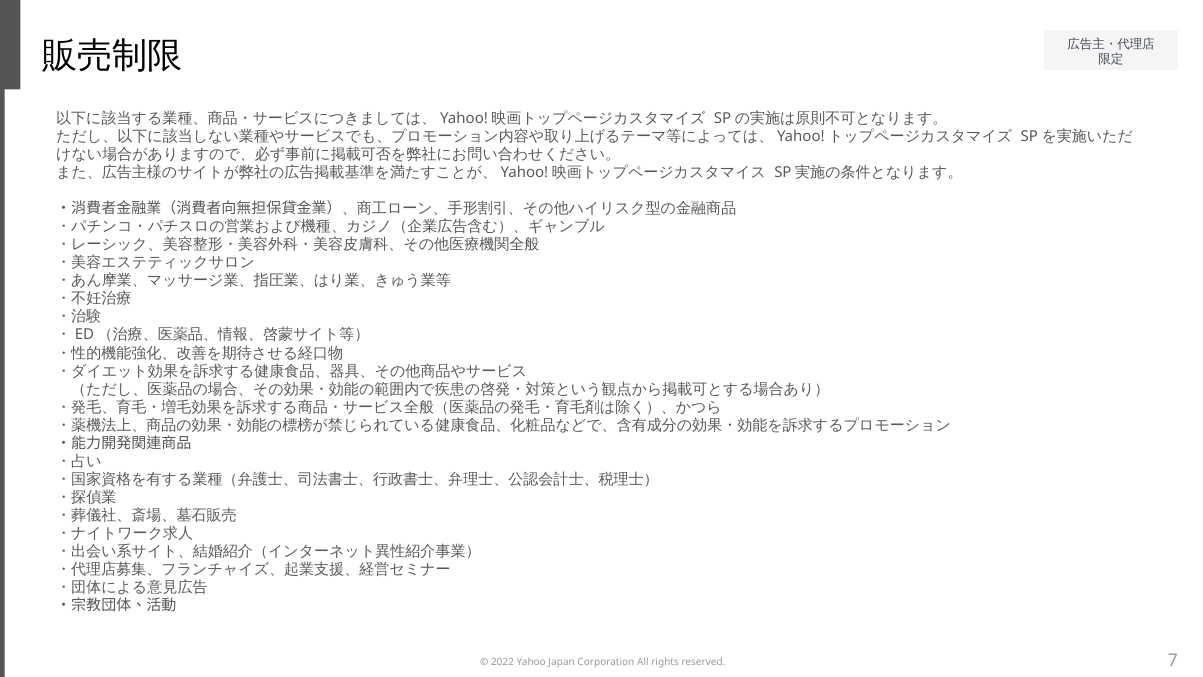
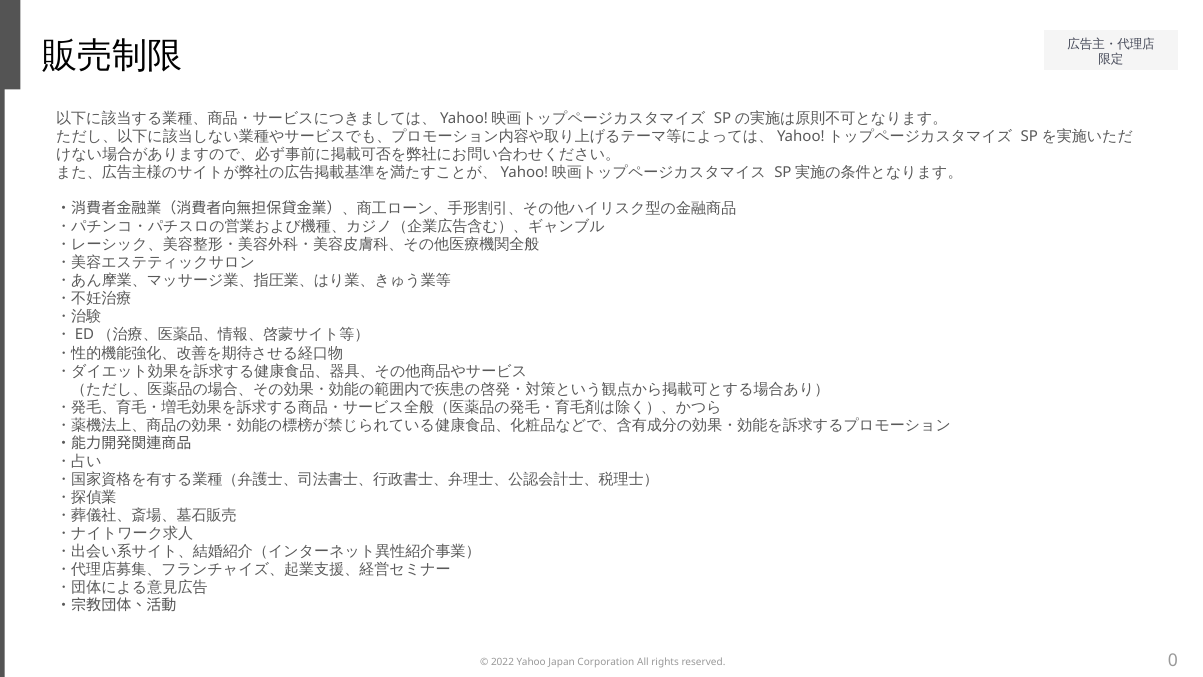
7: 7 -> 0 (1173, 660)
